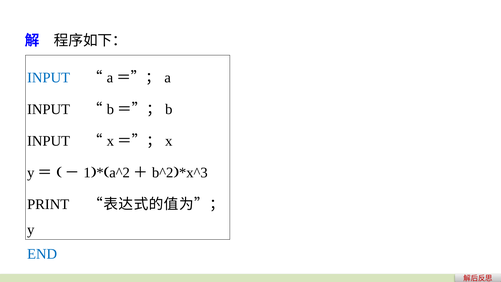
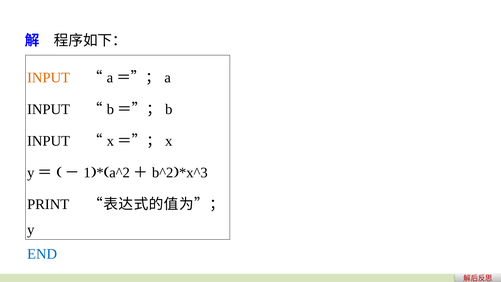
INPUT colour: blue -> orange (49, 78)
